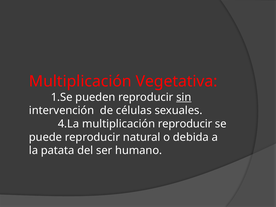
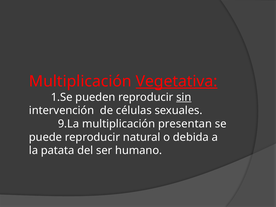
Vegetativa underline: none -> present (177, 81)
4.La: 4.La -> 9.La (69, 124)
multiplicación reproducir: reproducir -> presentan (185, 124)
